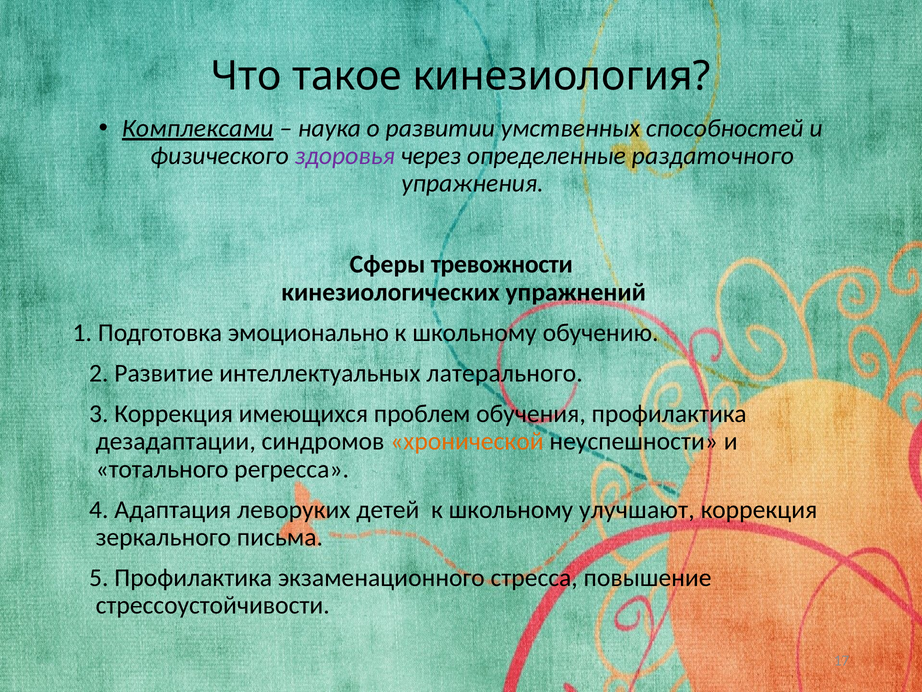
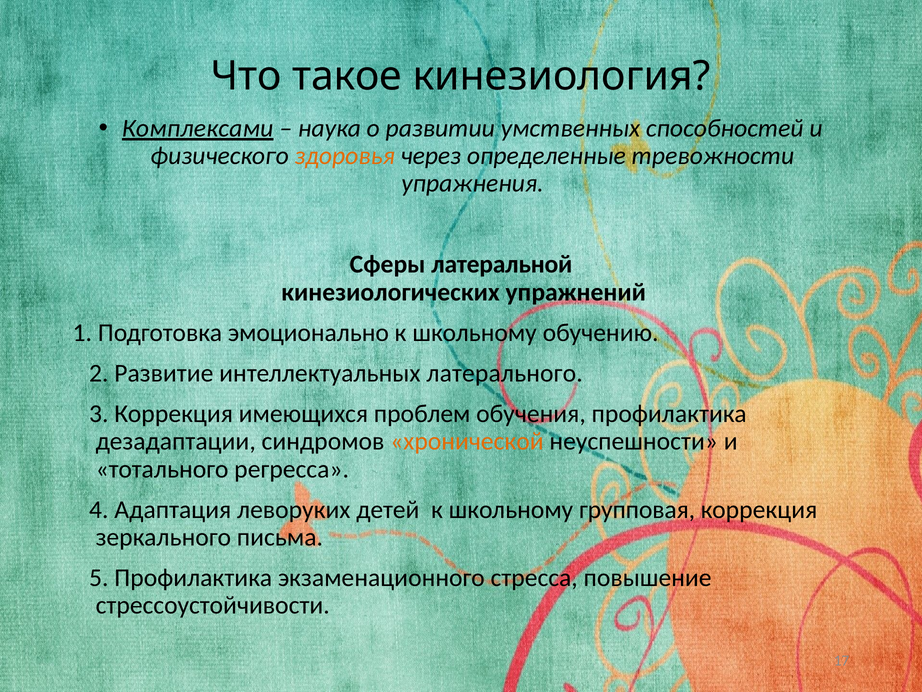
здоровья colour: purple -> orange (345, 156)
раздаточного: раздаточного -> тревожности (713, 156)
тревожности: тревожности -> латеральной (502, 264)
улучшают: улучшают -> групповая (637, 509)
